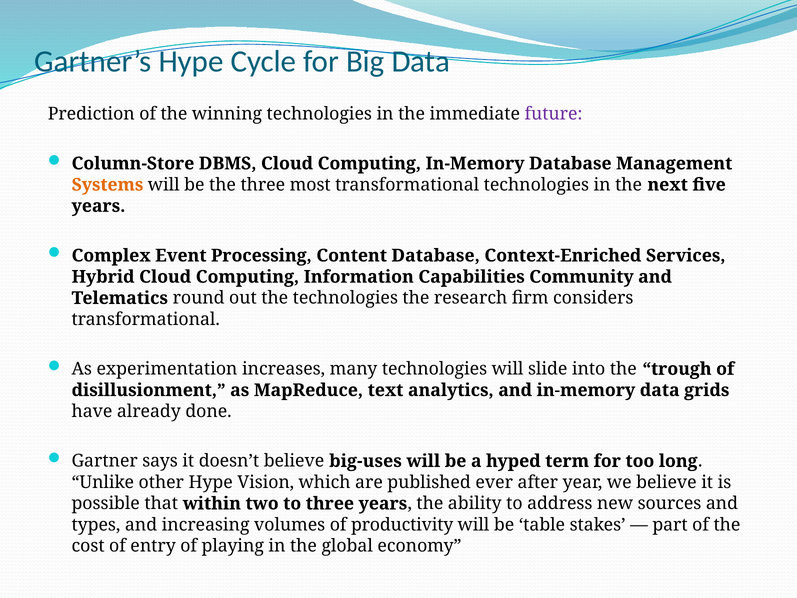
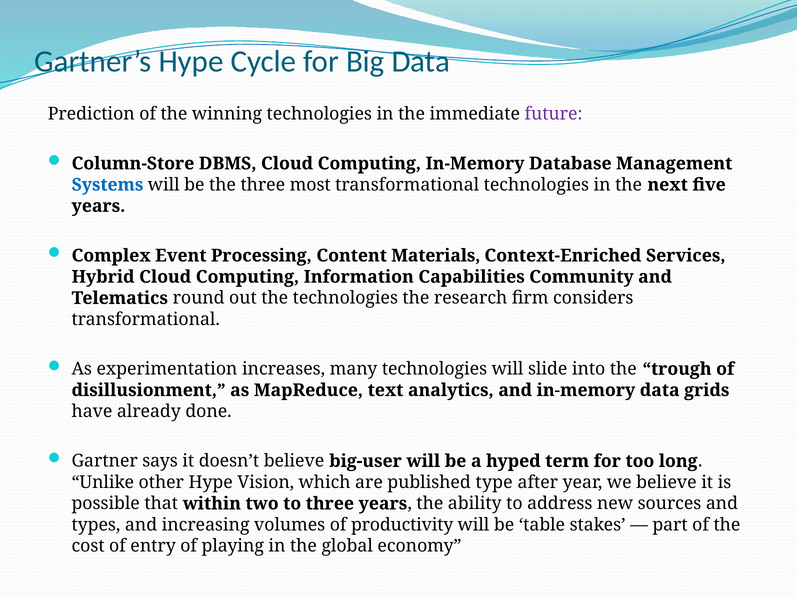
Systems colour: orange -> blue (107, 185)
Content Database: Database -> Materials (436, 256)
big-uses: big-uses -> big-user (366, 461)
ever: ever -> type (494, 482)
